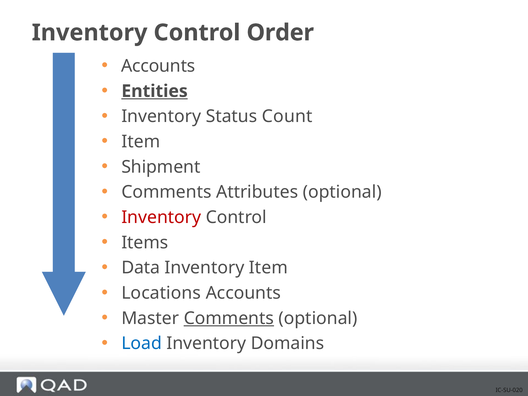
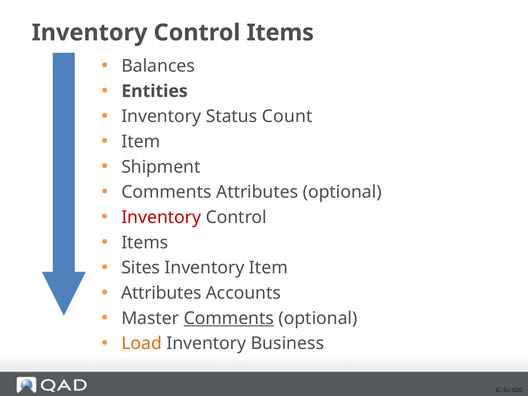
Control Order: Order -> Items (280, 33)
Accounts: Accounts -> Balances (158, 66)
Entities underline: present -> none (155, 91)
Data: Data -> Sites (141, 268)
Locations: Locations -> Attributes (161, 293)
Load colour: blue -> orange (142, 344)
Domains: Domains -> Business (287, 344)
